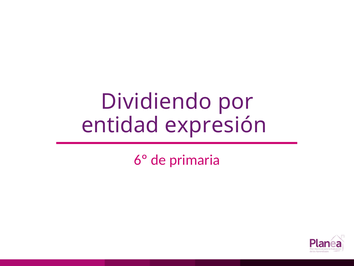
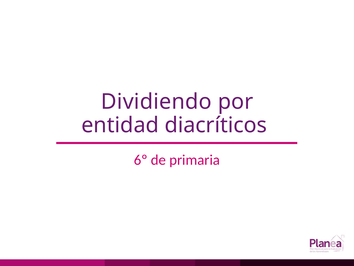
expresión: expresión -> diacríticos (216, 125)
